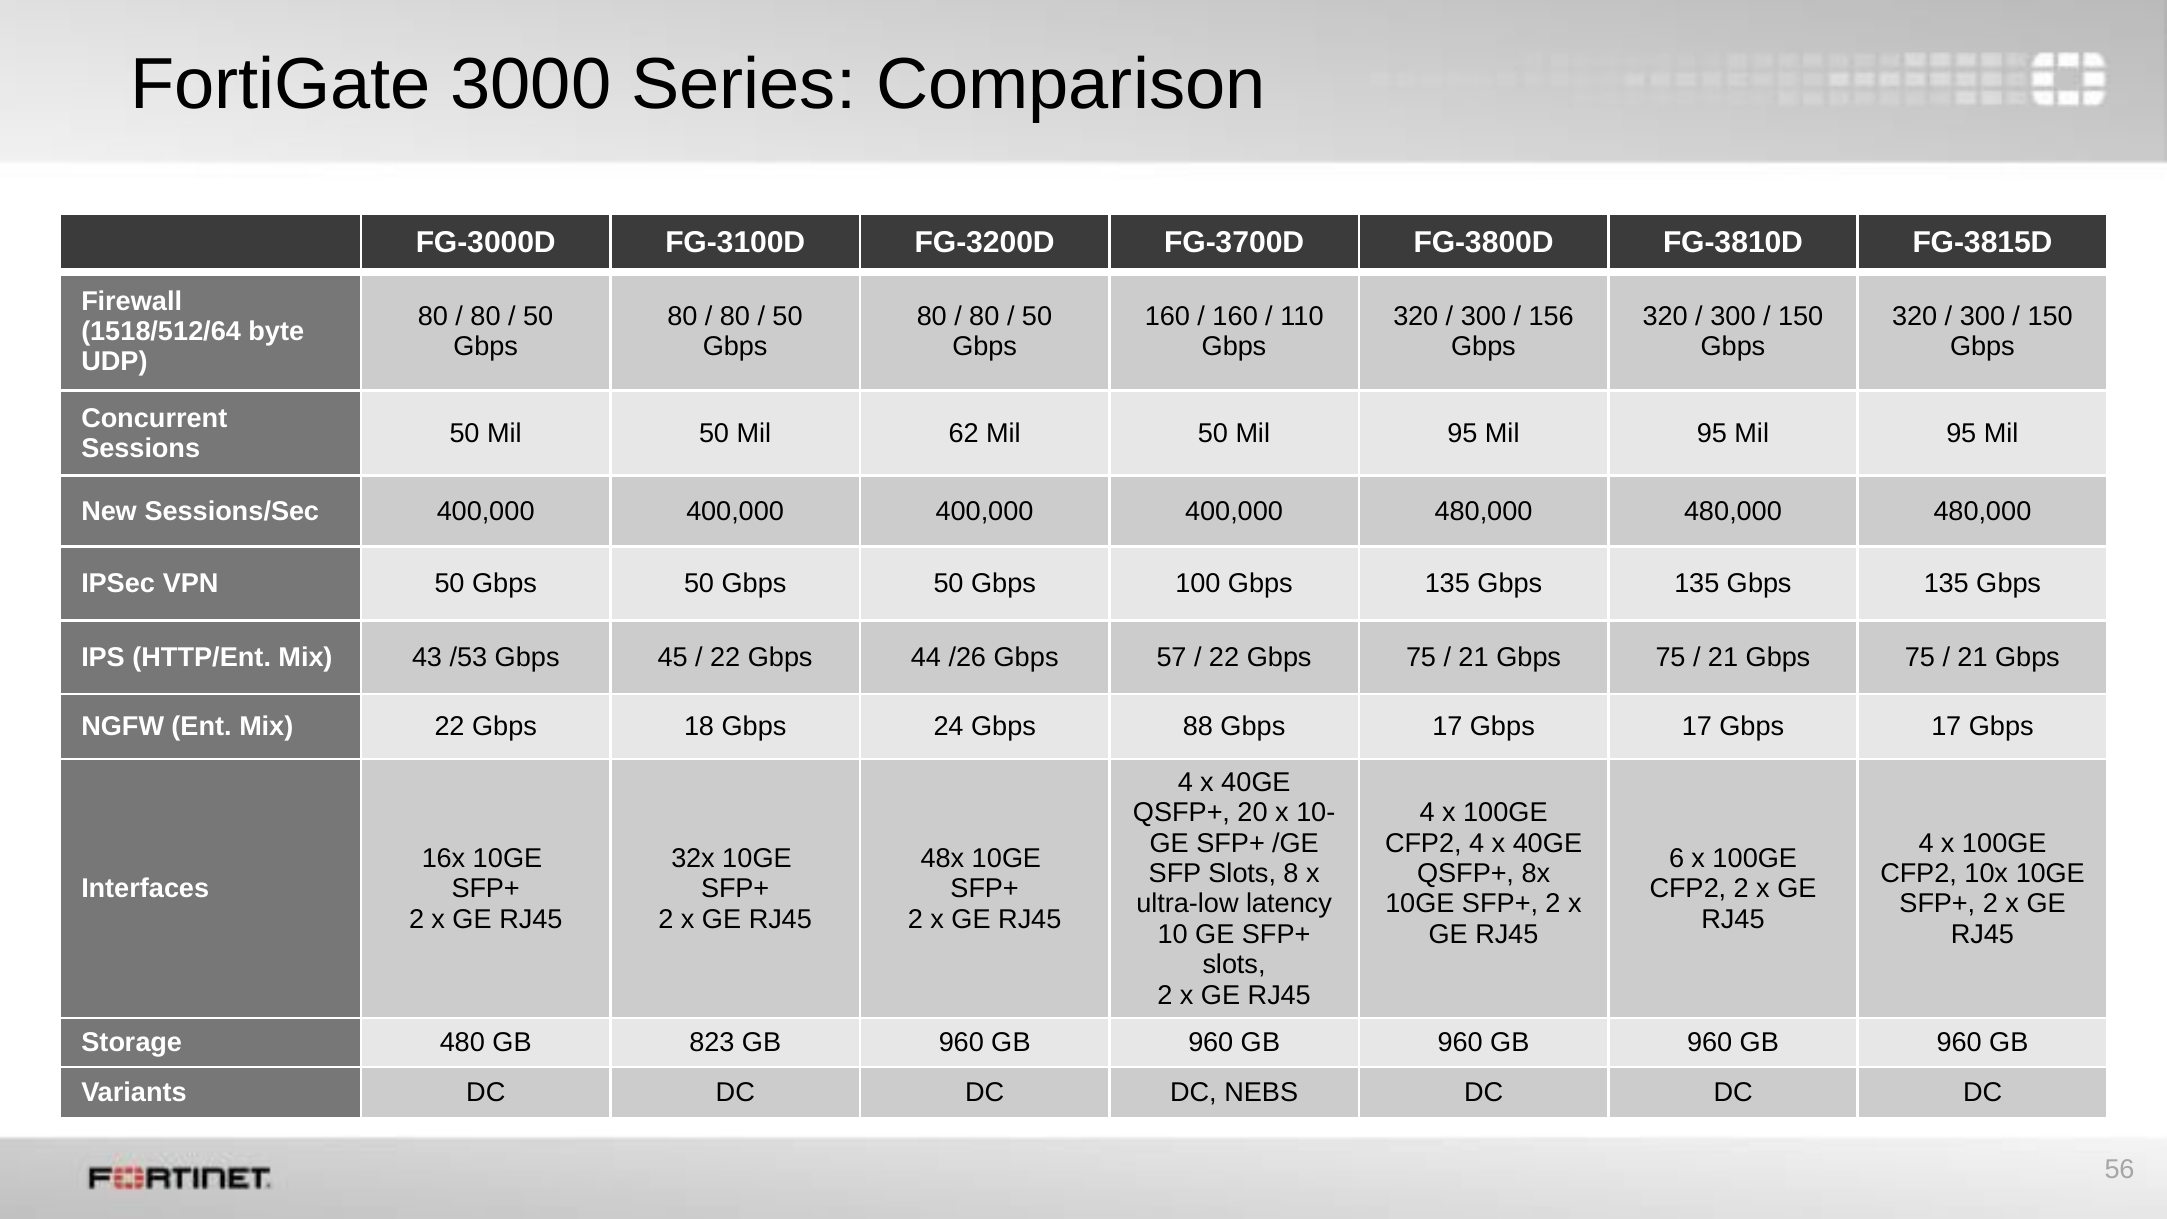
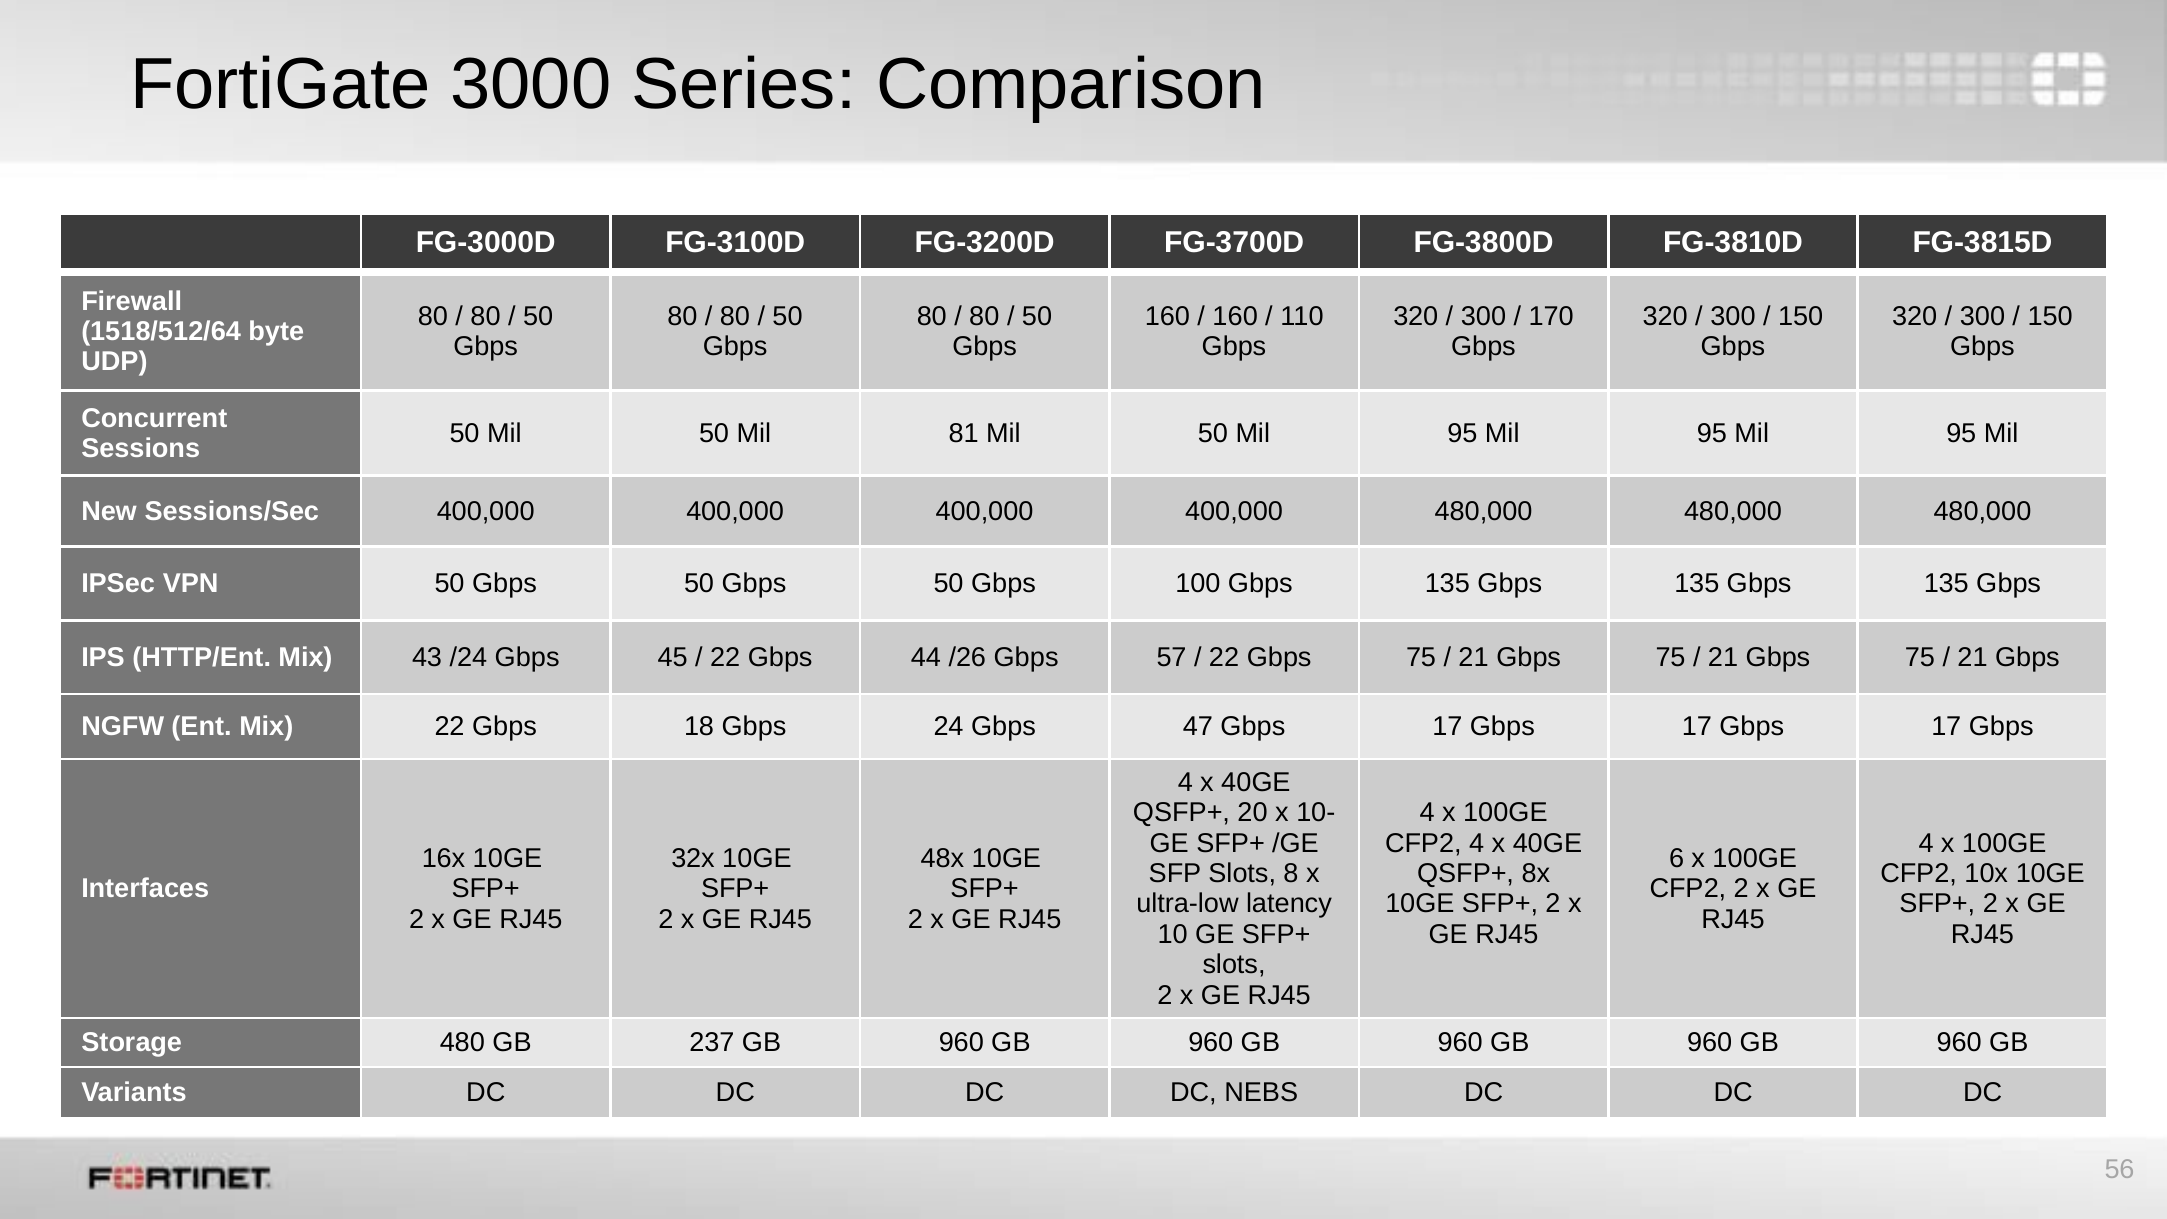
156: 156 -> 170 (1551, 316)
62: 62 -> 81 (964, 433)
/53: /53 -> /24 (468, 658)
88: 88 -> 47 (1198, 727)
823: 823 -> 237 (712, 1043)
